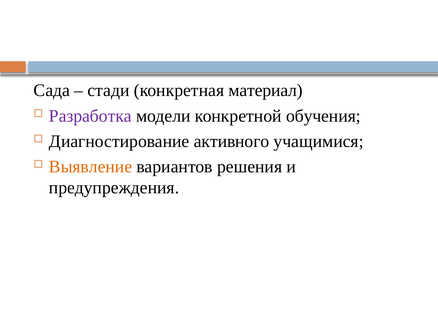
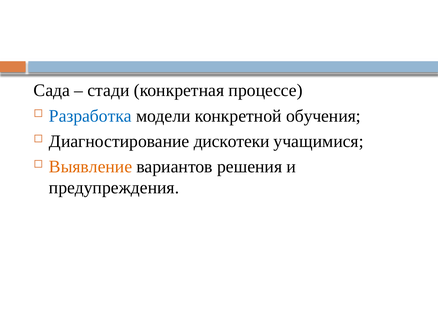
материал: материал -> процессе (266, 91)
Разработка colour: purple -> blue (90, 116)
активного: активного -> дискотеки (232, 141)
